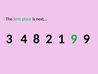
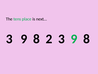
4: 4 -> 9 (24, 39)
2 1: 1 -> 3 (61, 39)
9: 9 -> 8 (87, 39)
